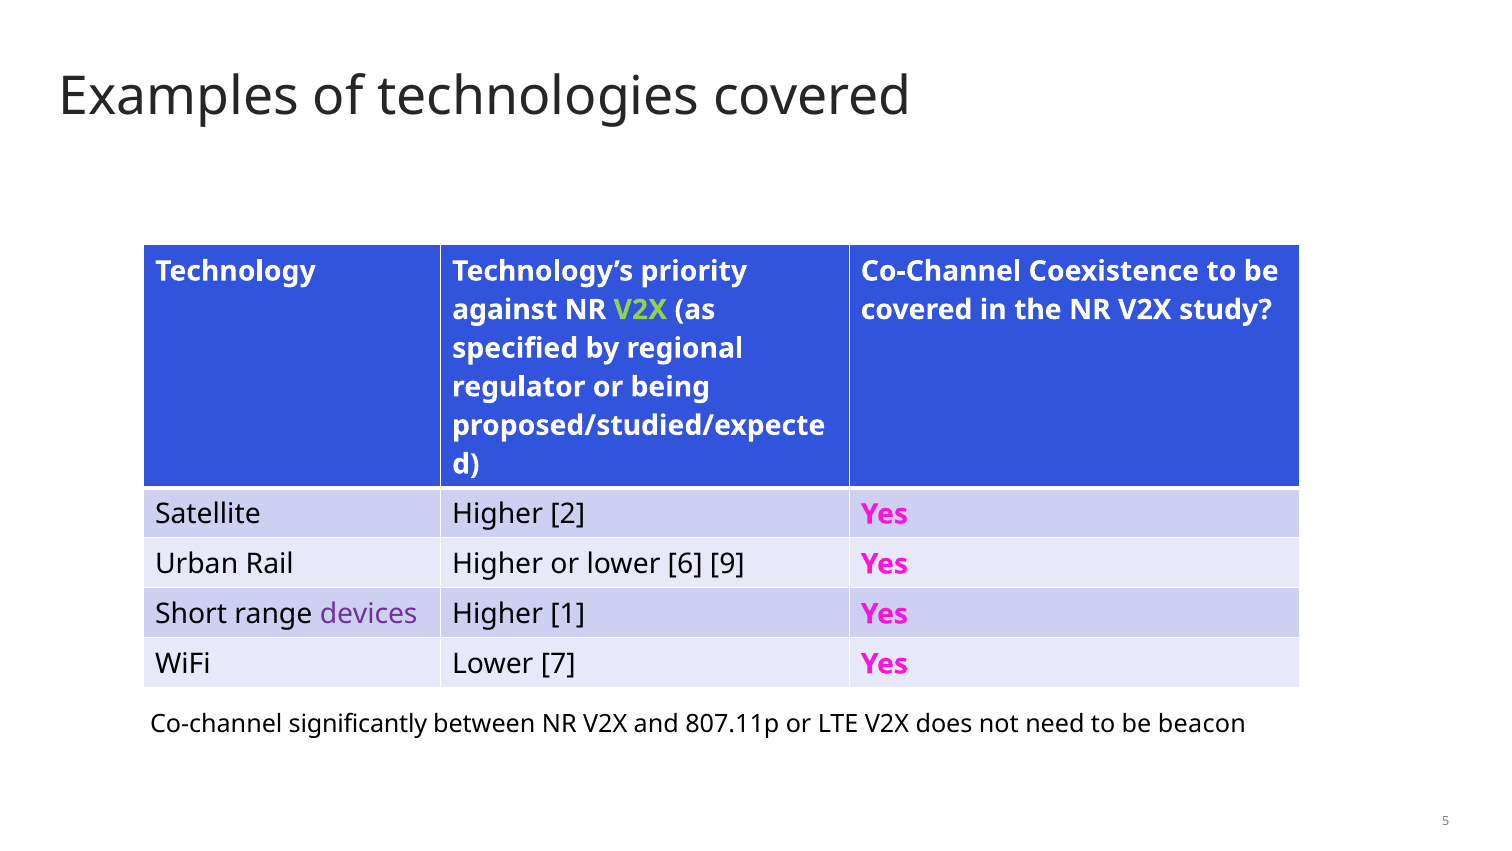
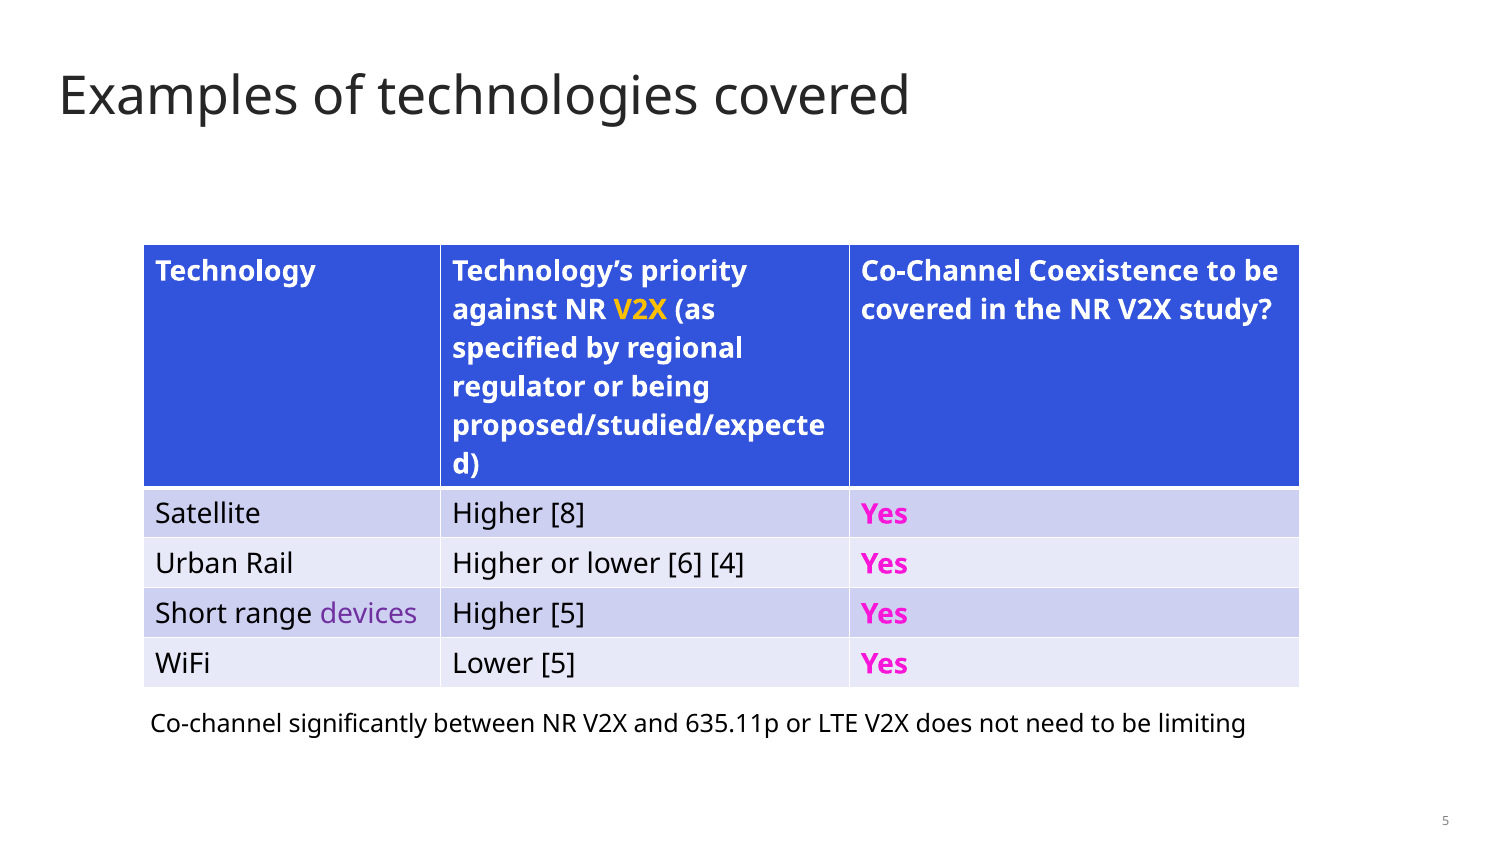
V2X colour: light green -> yellow (640, 310)
2: 2 -> 8 (568, 514)
9: 9 -> 4 (727, 564)
Higher 1: 1 -> 5 (568, 614)
Lower 7: 7 -> 5 (558, 664)
807.11p: 807.11p -> 635.11p (732, 724)
beacon: beacon -> limiting (1202, 724)
